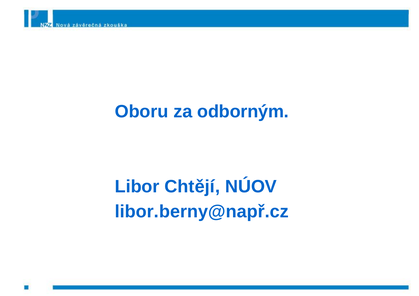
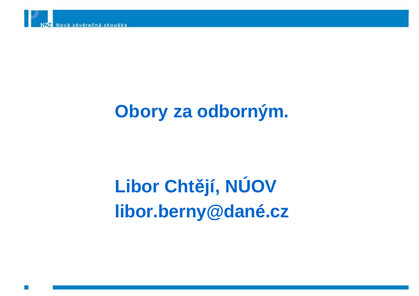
Oboru: Oboru -> Obory (142, 112)
libor.berny@např.cz: libor.berny@např.cz -> libor.berny@dané.cz (202, 212)
